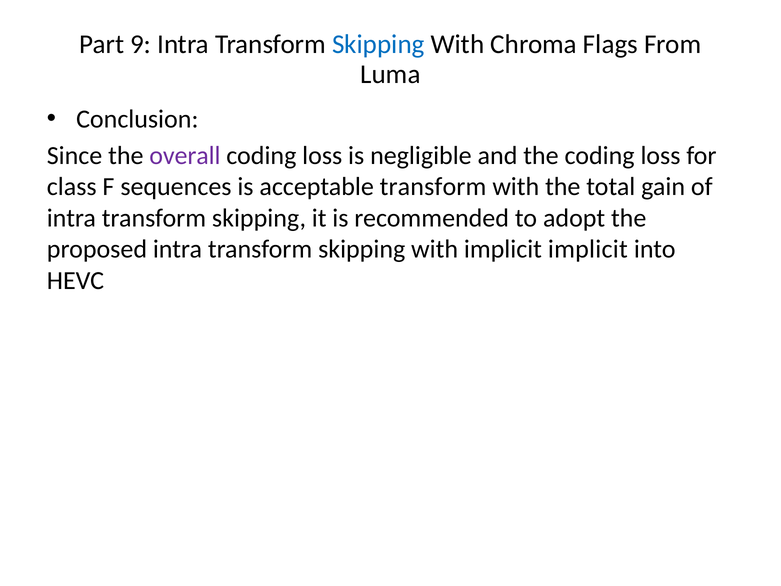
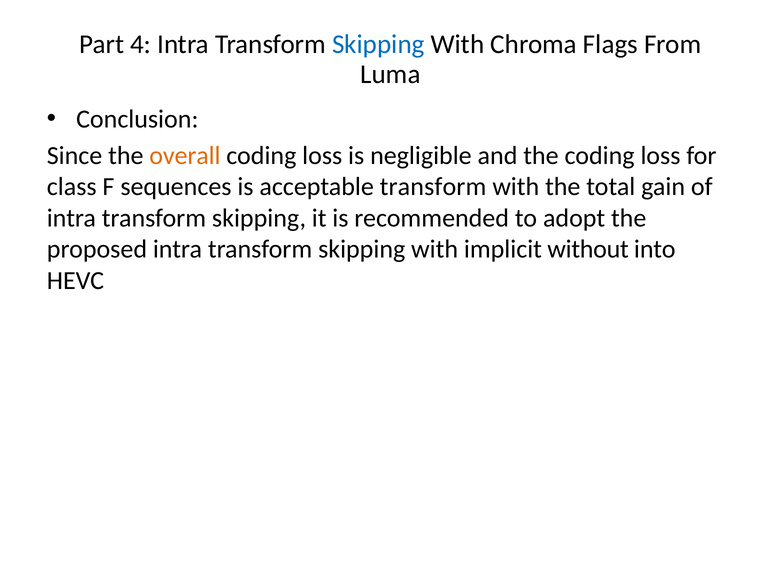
9: 9 -> 4 (141, 44)
overall colour: purple -> orange (185, 155)
implicit implicit: implicit -> without (588, 249)
